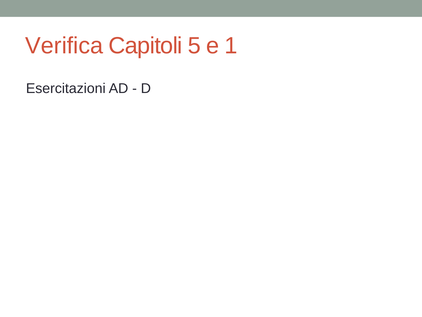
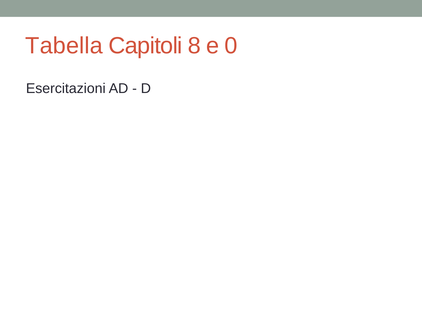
Verifica: Verifica -> Tabella (64, 46)
5: 5 -> 8 (194, 46)
1: 1 -> 0 (231, 46)
